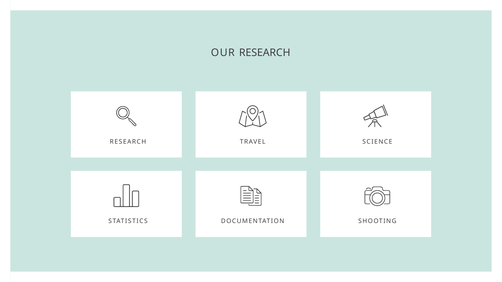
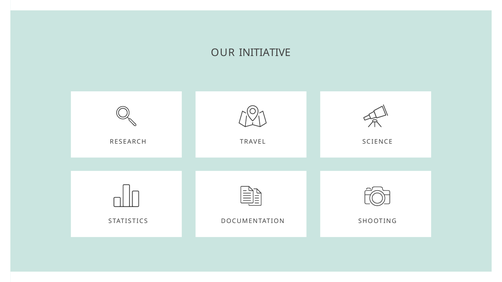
OUR RESEARCH: RESEARCH -> INITIATIVE (265, 53)
